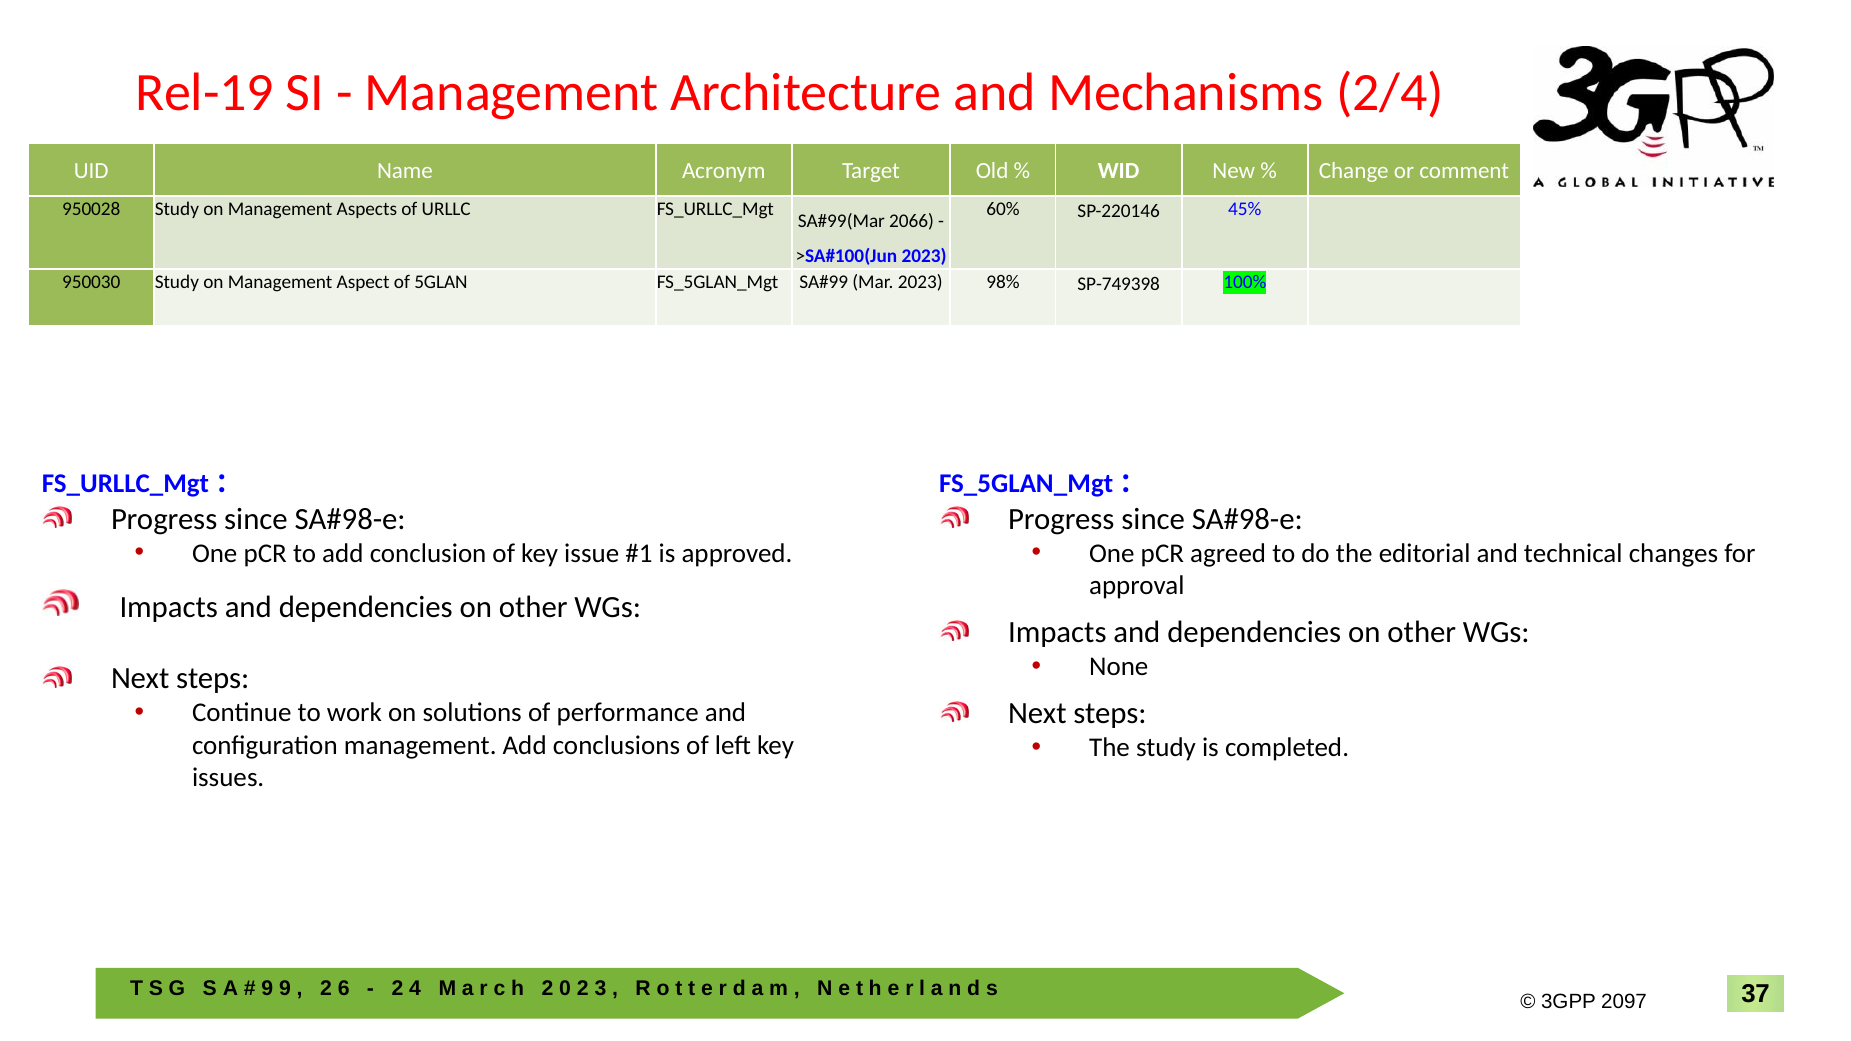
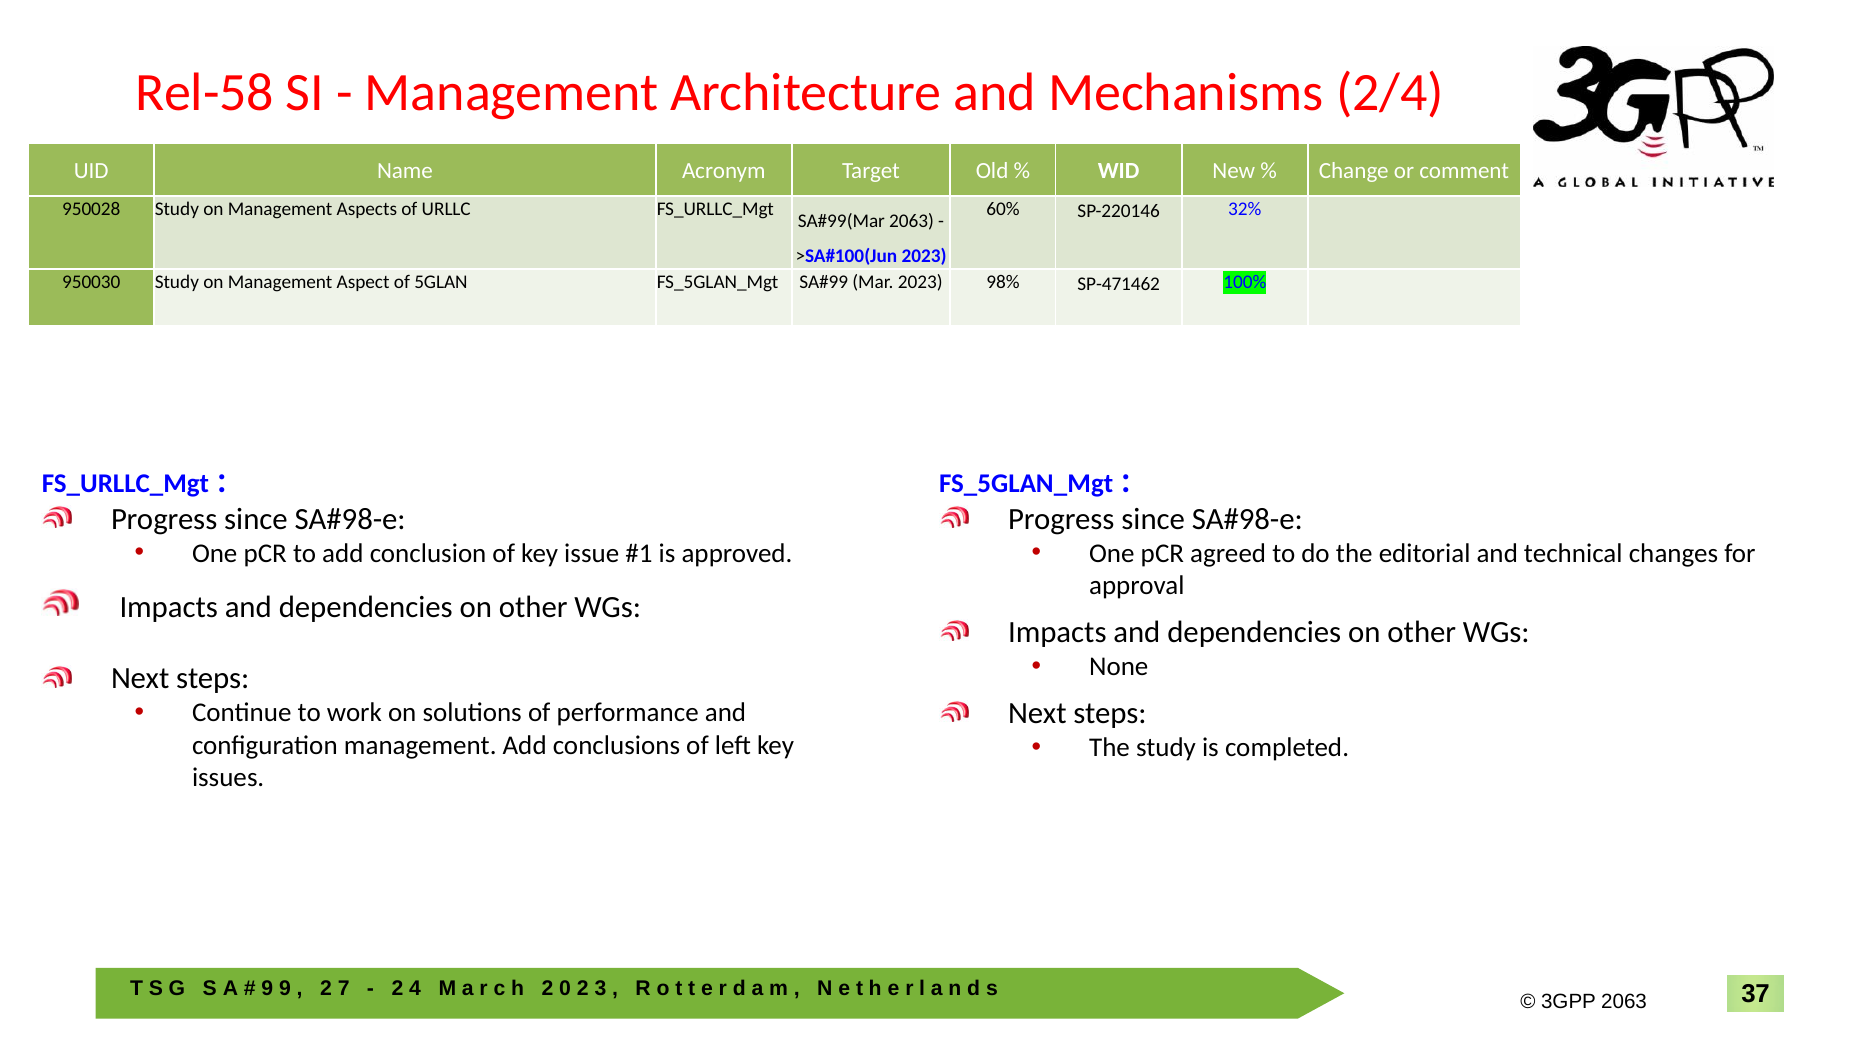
Rel-19: Rel-19 -> Rel-58 (204, 93)
45%: 45% -> 32% (1245, 210)
2066: 2066 -> 2063 (912, 221)
SP-749398: SP-749398 -> SP-471462 (1119, 284)
6: 6 -> 7 (344, 989)
2097: 2097 -> 2063 (1624, 1002)
